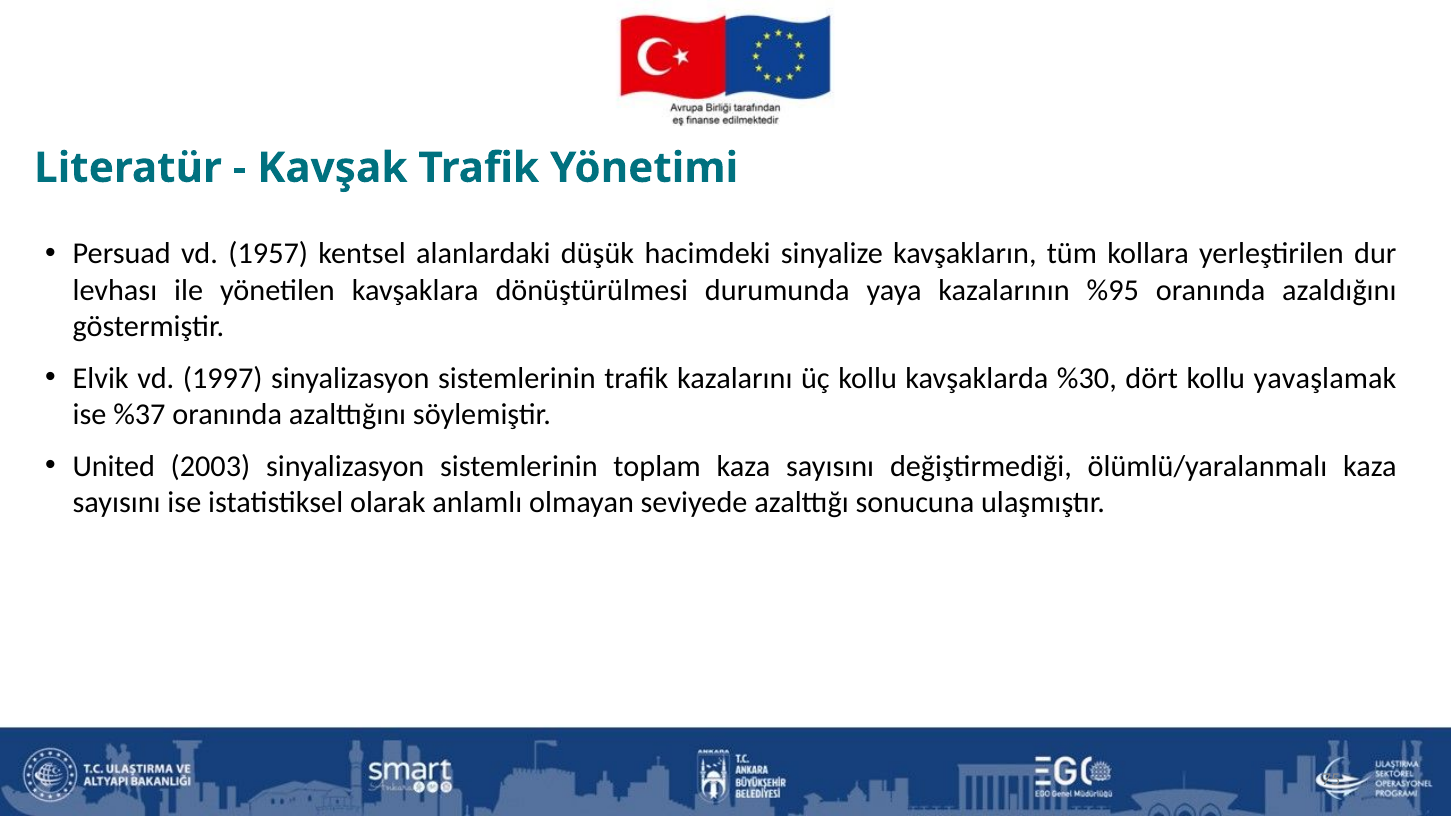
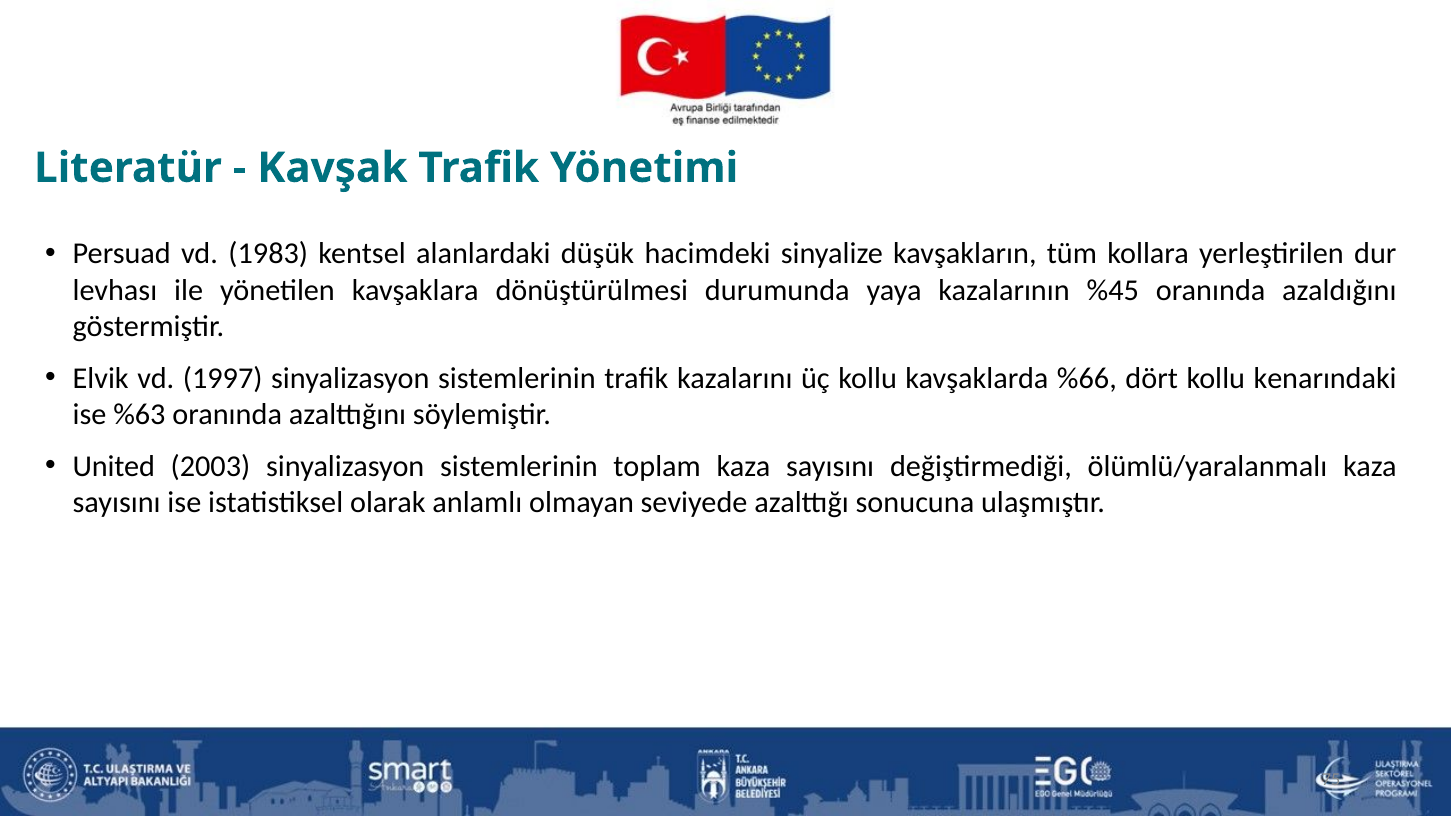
1957: 1957 -> 1983 (268, 254)
%95: %95 -> %45 (1113, 290)
%30: %30 -> %66 (1087, 378)
yavaşlamak: yavaşlamak -> kenarındaki (1325, 378)
%37: %37 -> %63 (139, 415)
